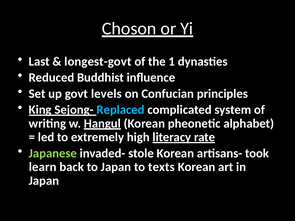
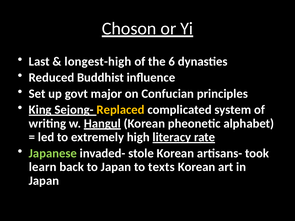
longest-govt: longest-govt -> longest-high (98, 62)
1: 1 -> 6 (172, 62)
levels: levels -> major (106, 94)
Replaced colour: light blue -> yellow (121, 110)
